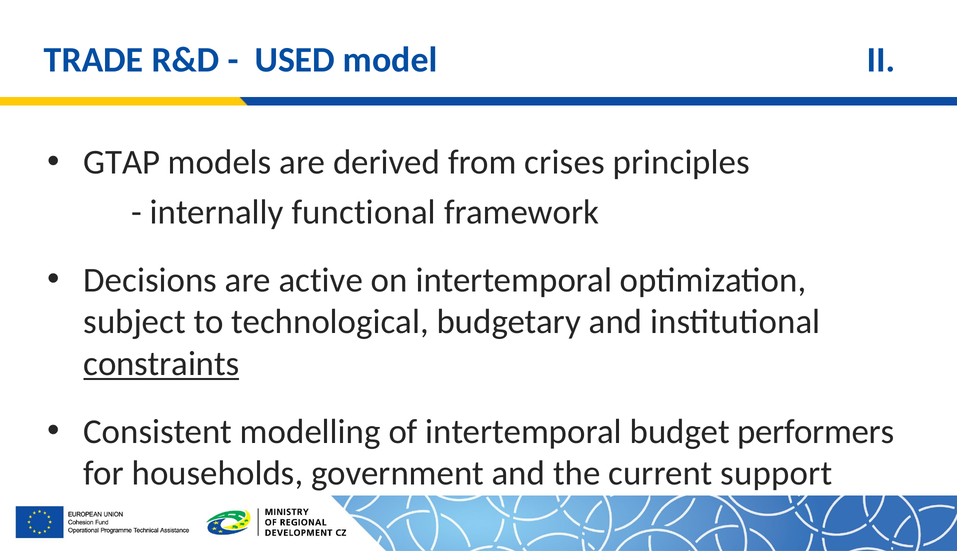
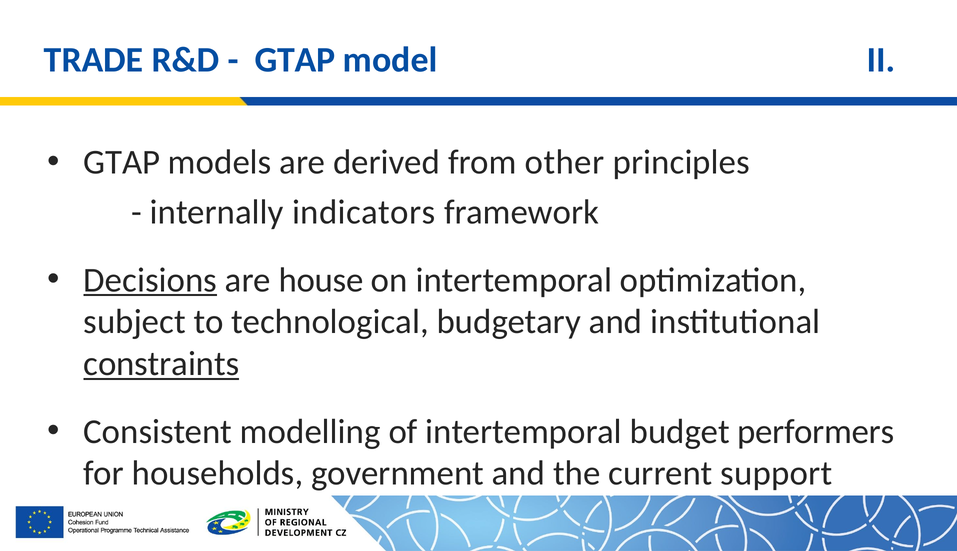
USED: USED -> GTAP (295, 60)
crises: crises -> other (565, 163)
functional: functional -> indicators (364, 212)
Decisions underline: none -> present (150, 280)
active: active -> house (321, 280)
